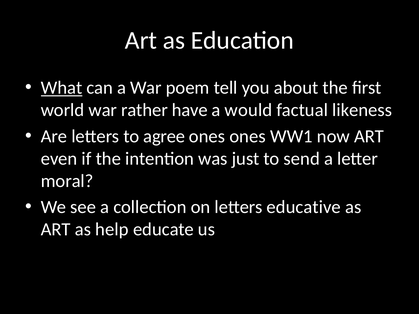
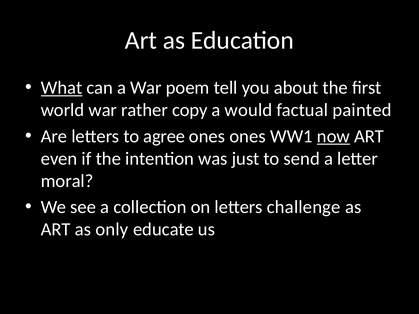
have: have -> copy (190, 110)
likeness: likeness -> painted (362, 110)
now underline: none -> present (333, 136)
educative: educative -> challenge (304, 207)
help: help -> only (112, 229)
